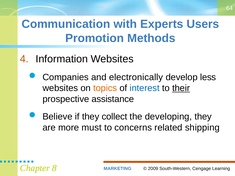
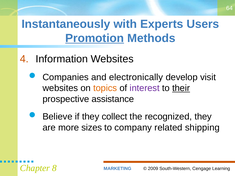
Communication: Communication -> Instantaneously (66, 24)
Promotion underline: none -> present (95, 38)
less: less -> visit (208, 77)
interest colour: blue -> purple (145, 88)
developing: developing -> recognized (168, 117)
must: must -> sizes (92, 128)
concerns: concerns -> company (133, 128)
